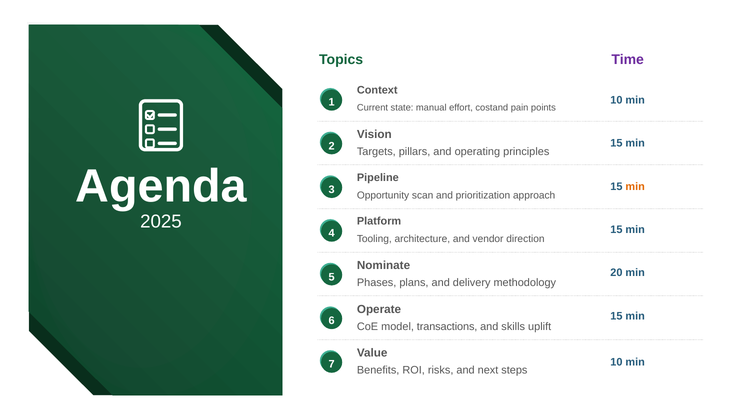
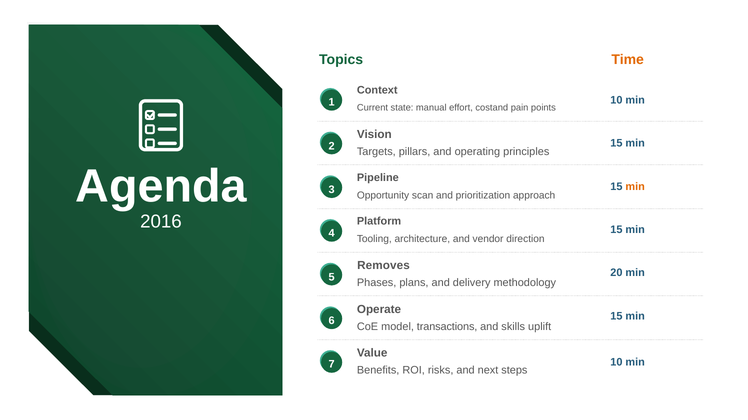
Time colour: purple -> orange (628, 60)
2025: 2025 -> 2016 (161, 222)
Nominate: Nominate -> Removes (383, 266)
